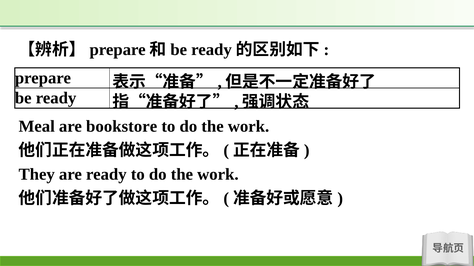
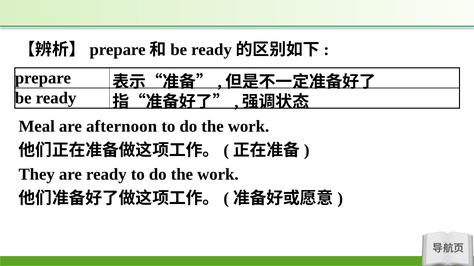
bookstore: bookstore -> afternoon (122, 127)
